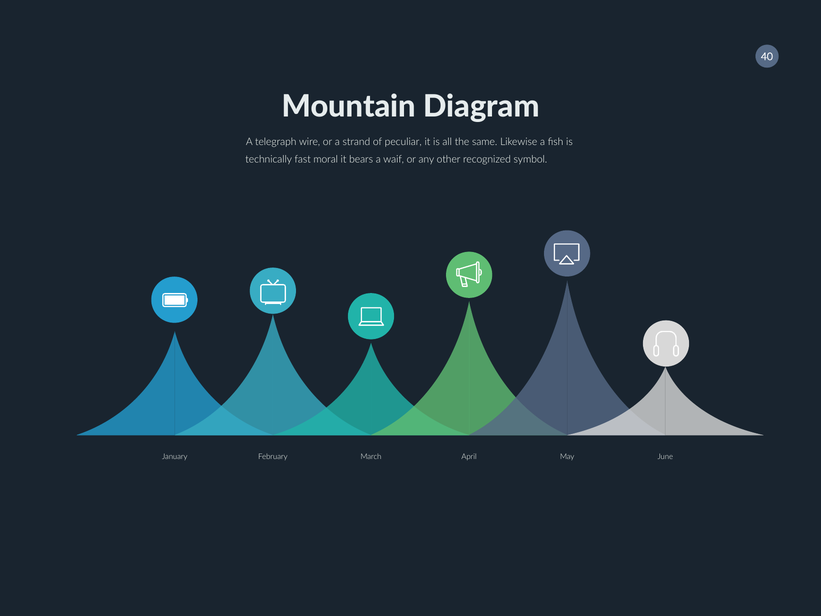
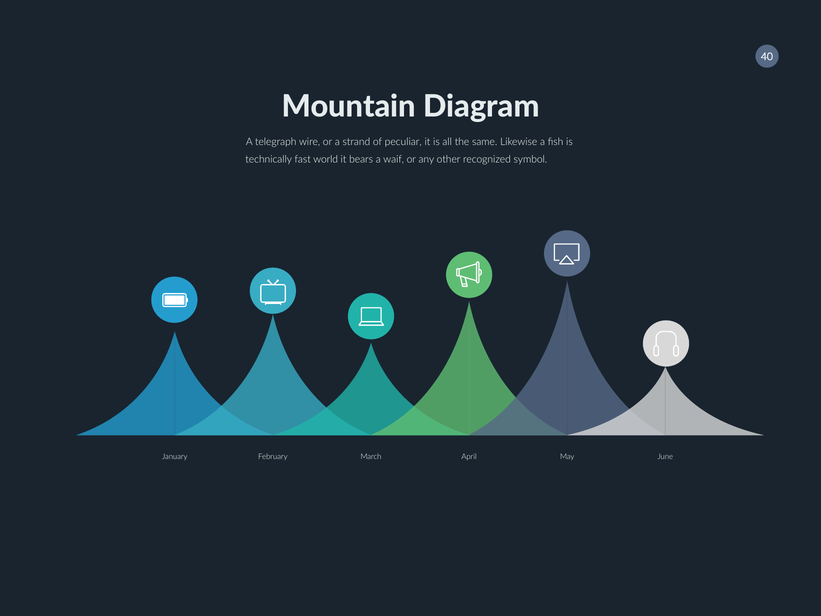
moral: moral -> world (326, 159)
